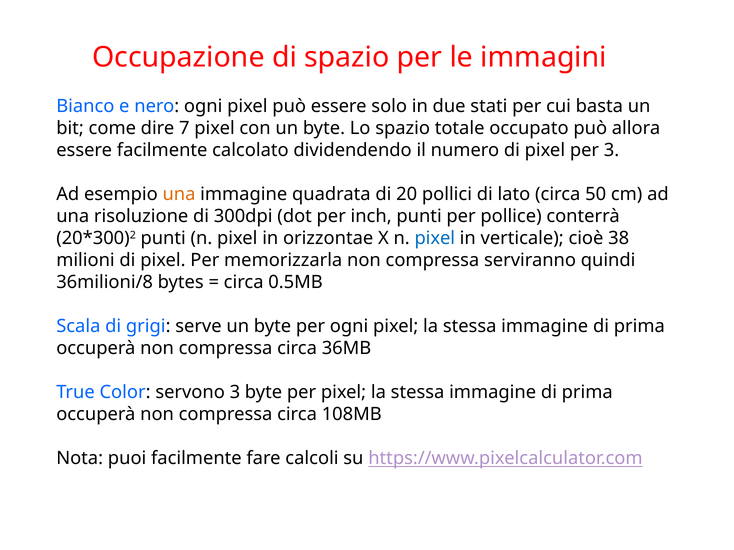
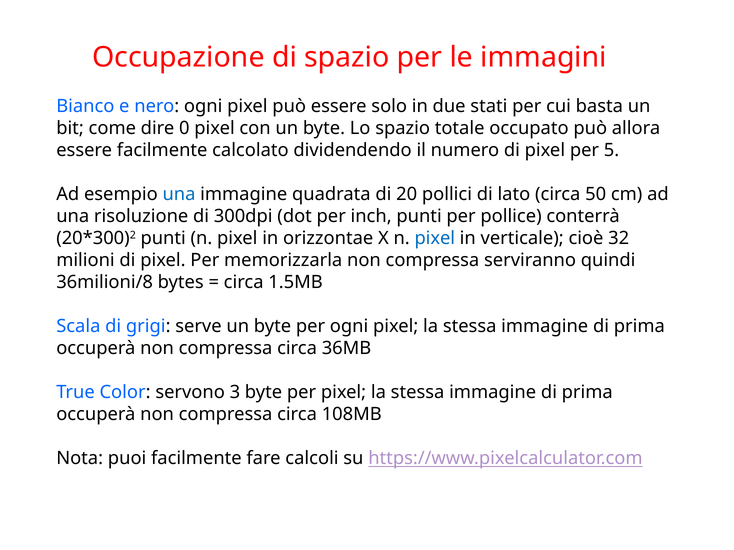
7: 7 -> 0 (184, 128)
per 3: 3 -> 5 (612, 150)
una colour: orange -> blue (179, 194)
38: 38 -> 32 (619, 238)
0.5MB: 0.5MB -> 1.5MB (296, 282)
